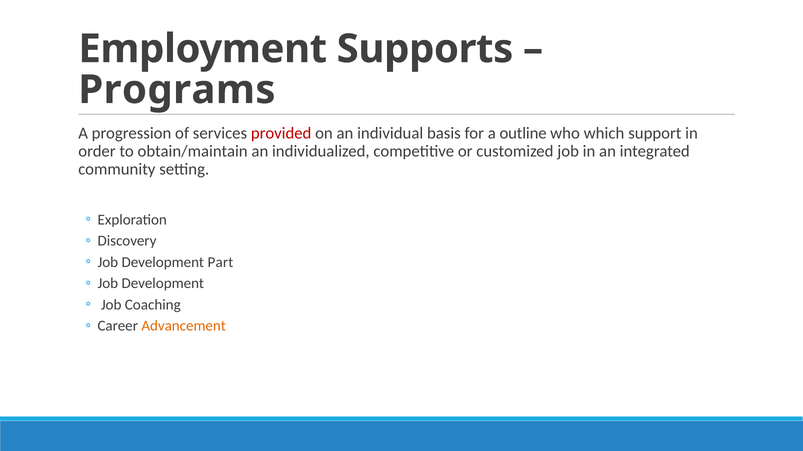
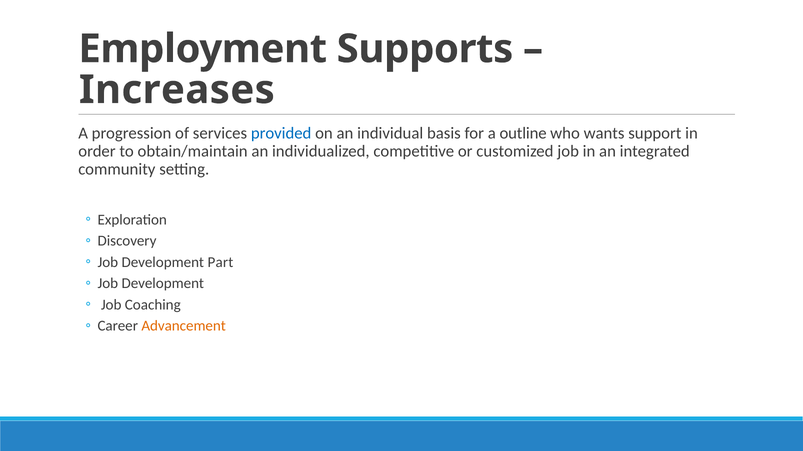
Programs: Programs -> Increases (177, 90)
provided colour: red -> blue (281, 134)
which: which -> wants (604, 134)
